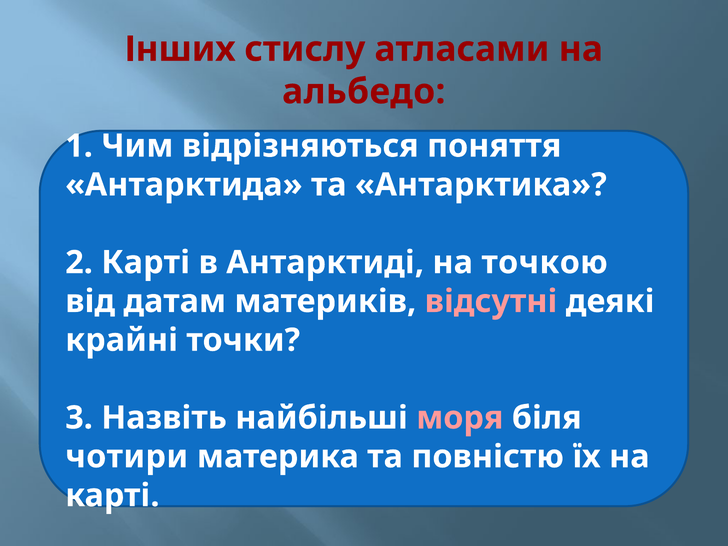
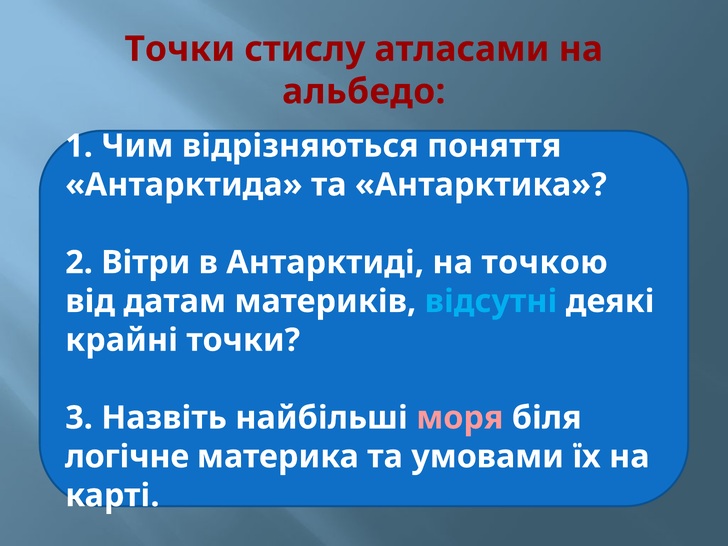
Інших: Інших -> Точки (180, 49)
2 Карті: Карті -> Вітри (146, 262)
відсутні colour: pink -> light blue (491, 301)
чотири: чотири -> логічне (127, 457)
повністю: повністю -> умовами (488, 457)
